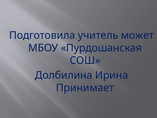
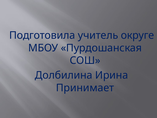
может: может -> округе (137, 35)
